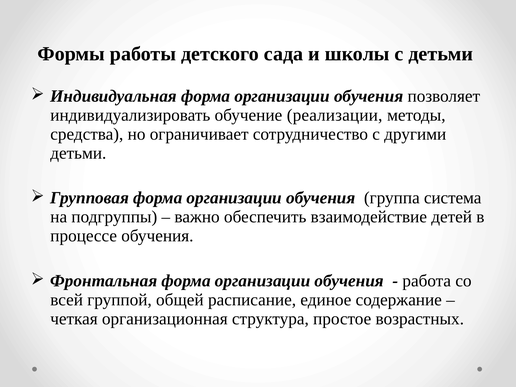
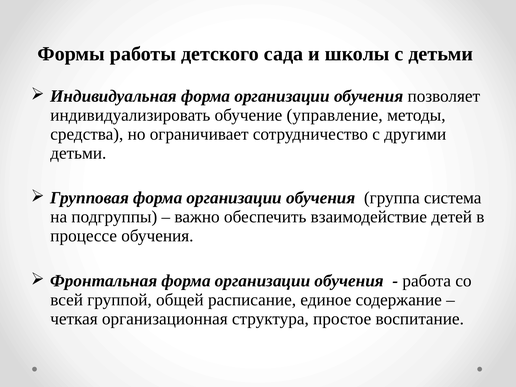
реализации: реализации -> управление (335, 115)
возрастных: возрастных -> воспитание (420, 319)
